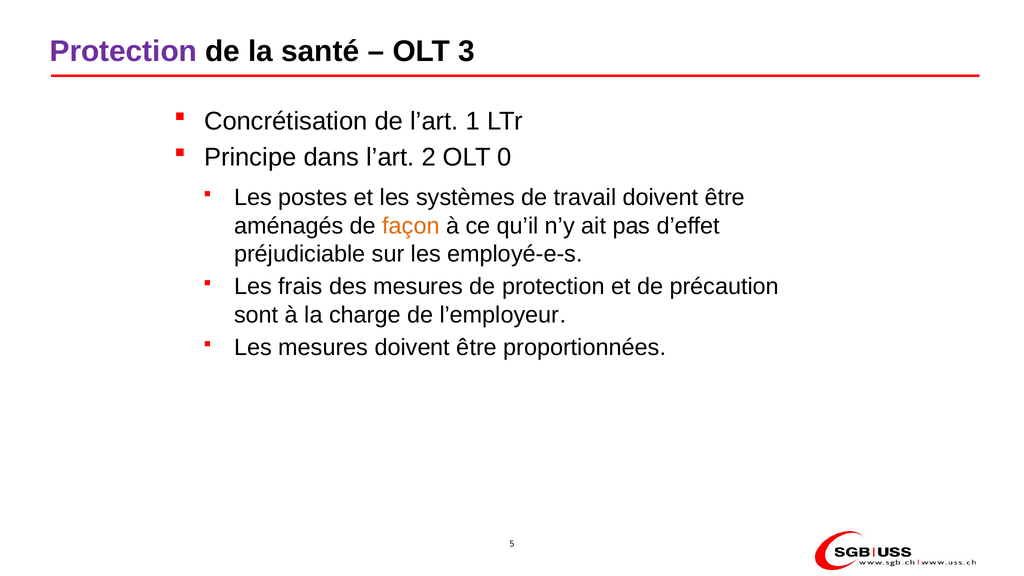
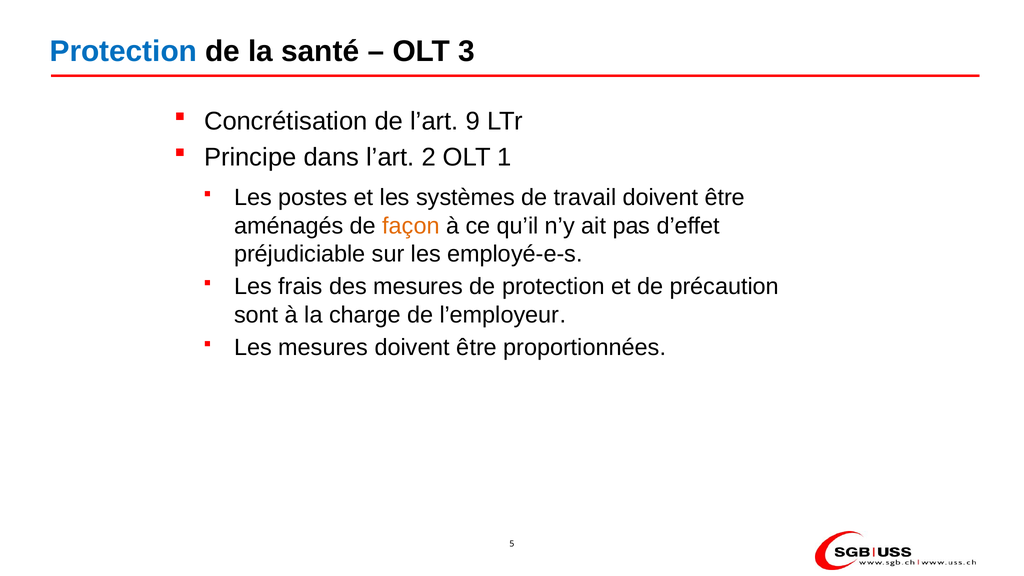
Protection colour: purple -> blue (123, 51)
1: 1 -> 9 (473, 122)
0: 0 -> 1 (505, 157)
